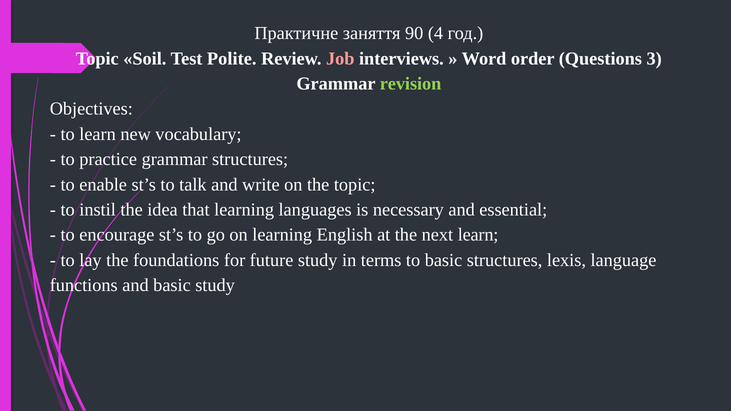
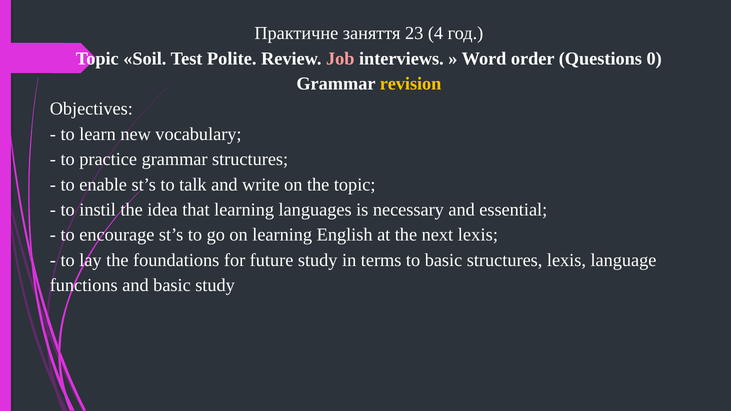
90: 90 -> 23 (414, 33)
3: 3 -> 0 (654, 59)
revision colour: light green -> yellow (411, 84)
next learn: learn -> lexis (478, 235)
